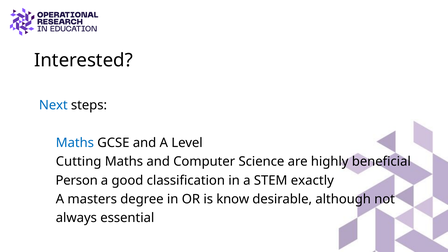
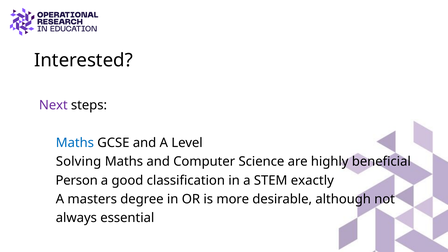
Next colour: blue -> purple (53, 105)
Cutting: Cutting -> Solving (79, 162)
know: know -> more (233, 199)
